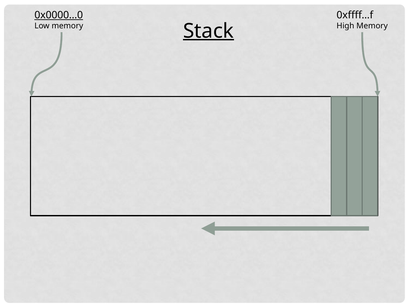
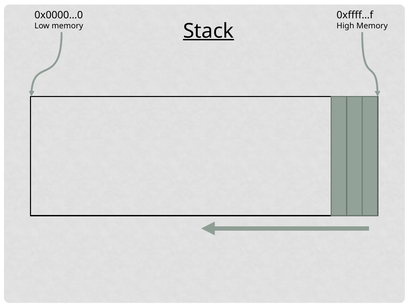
0x0000…0 underline: present -> none (59, 15)
